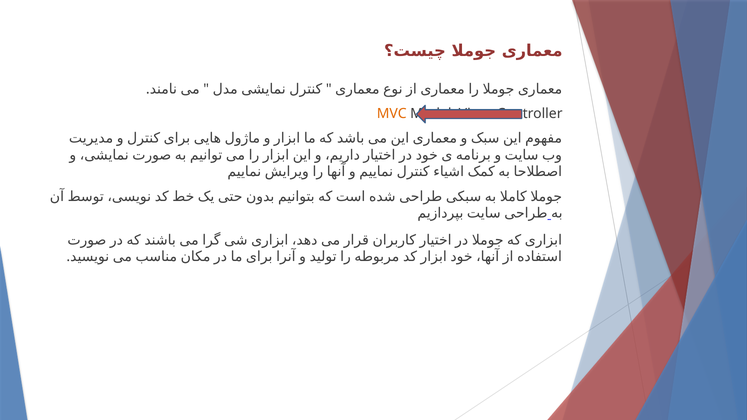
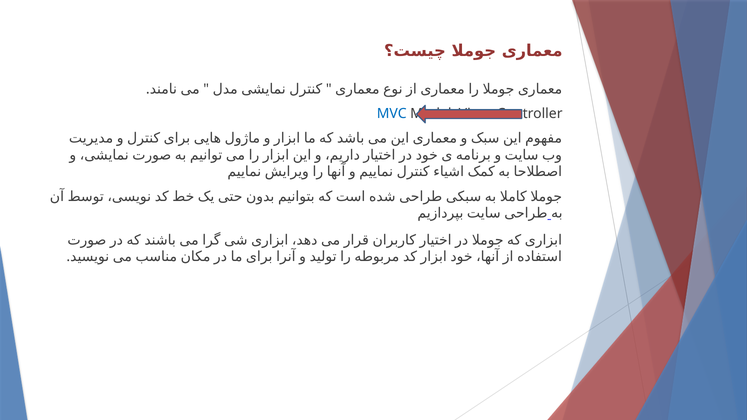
MVC colour: orange -> blue (392, 114)
